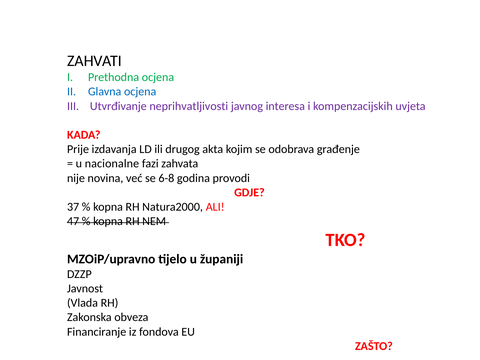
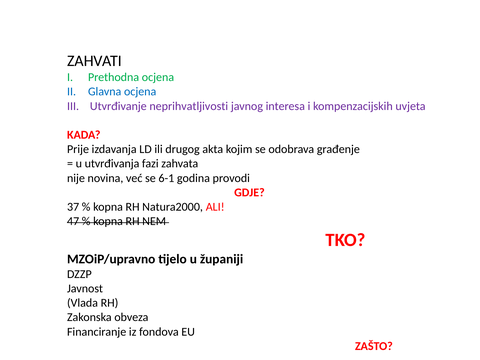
nacionalne: nacionalne -> utvrđivanja (112, 164)
6-8: 6-8 -> 6-1 (166, 178)
